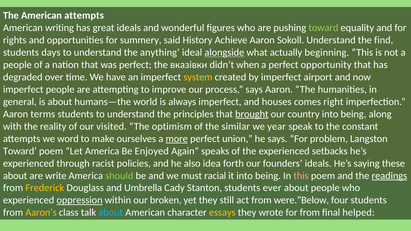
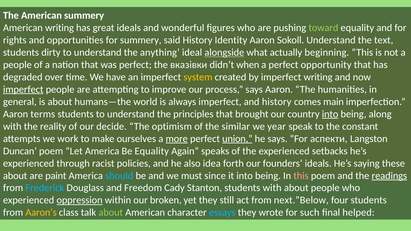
American attempts: attempts -> summery (84, 15)
Achieve: Achieve -> Identity (231, 40)
find: find -> text (384, 40)
days: days -> dirty (51, 52)
imperfect airport: airport -> writing (318, 77)
imperfect underline: none -> present (23, 89)
and houses: houses -> history (277, 102)
right: right -> main (333, 102)
brought underline: present -> none (252, 114)
into underline: none -> present (330, 114)
visited: visited -> decide (112, 126)
word: word -> work (68, 139)
union underline: none -> present (237, 139)
problem: problem -> аспекти (329, 139)
Toward: Toward -> Duncan (20, 151)
Be Enjoyed: Enjoyed -> Equality (152, 151)
write: write -> paint (56, 176)
should colour: light green -> light blue (119, 176)
racial: racial -> since (215, 176)
Frederick colour: yellow -> light blue (45, 188)
Umbrella: Umbrella -> Freedom (143, 188)
students ever: ever -> with (272, 188)
were.”Below: were.”Below -> next.”Below (301, 200)
about colour: light blue -> light green (111, 213)
essays colour: yellow -> light blue (222, 213)
for from: from -> such (310, 213)
